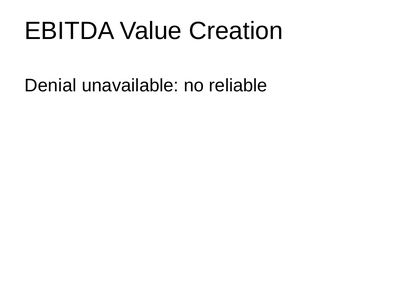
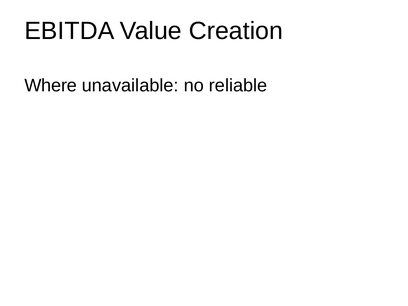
Denial: Denial -> Where (51, 86)
